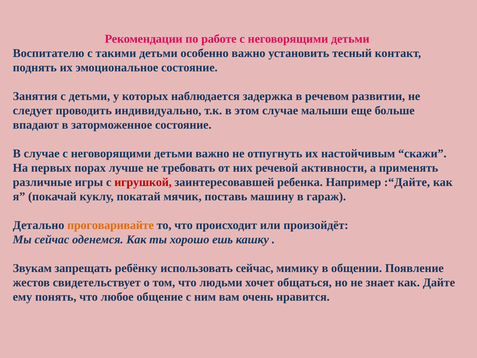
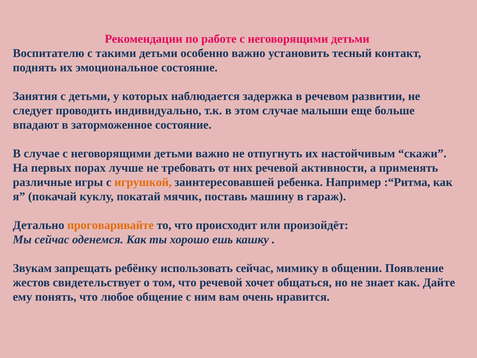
игрушкой colour: red -> orange (143, 182)
:“Дайте: :“Дайте -> :“Ритма (407, 182)
что людьми: людьми -> речевой (221, 282)
